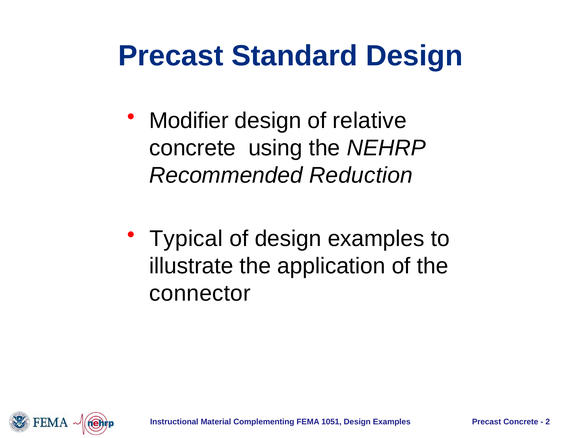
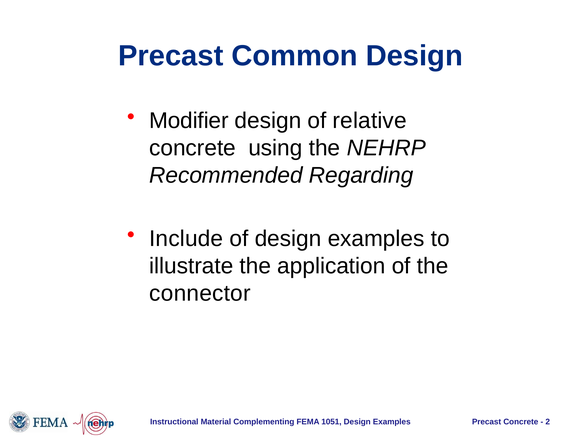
Standard: Standard -> Common (295, 56)
Reduction: Reduction -> Regarding (361, 175)
Typical: Typical -> Include (186, 238)
